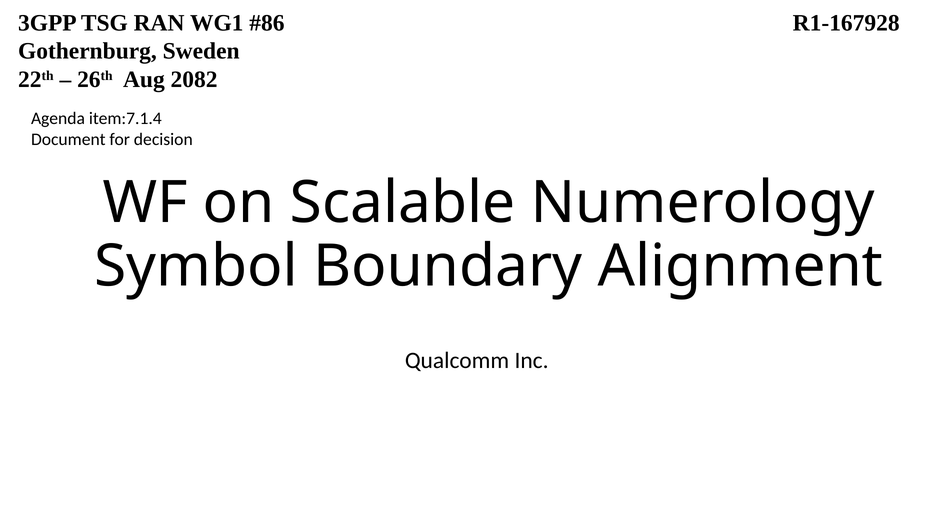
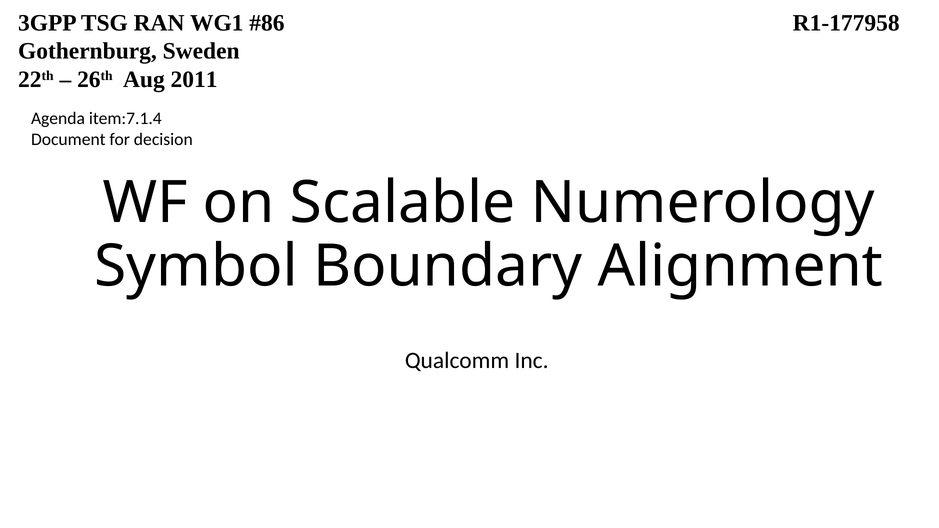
R1-167928: R1-167928 -> R1-177958 (846, 23)
2082: 2082 -> 2011 (194, 79)
